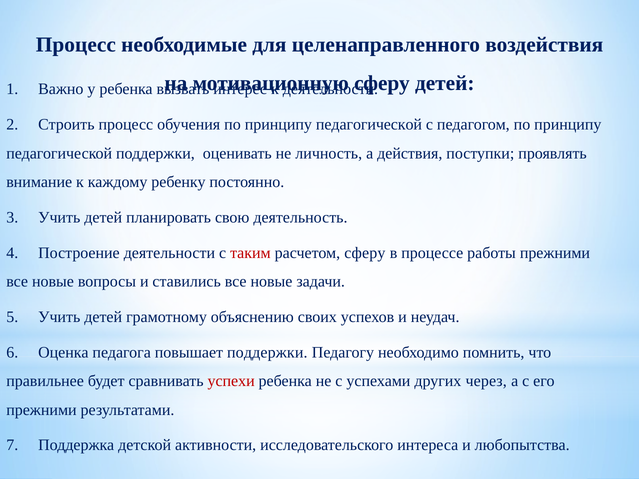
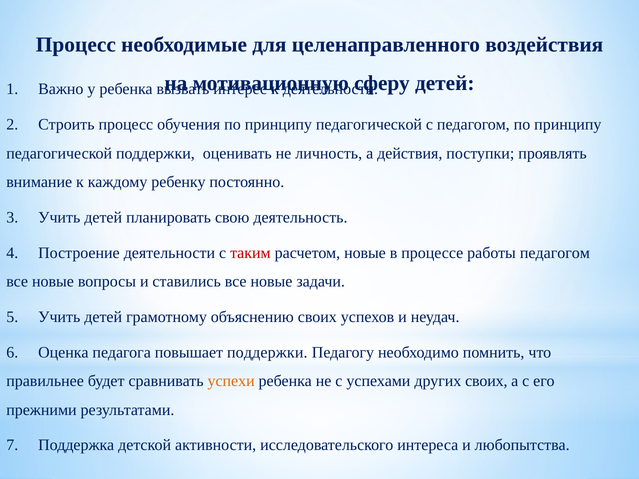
расчетом сферу: сферу -> новые (365, 253)
работы прежними: прежними -> педагогом (555, 253)
успехи colour: red -> orange (231, 381)
других через: через -> своих (486, 381)
